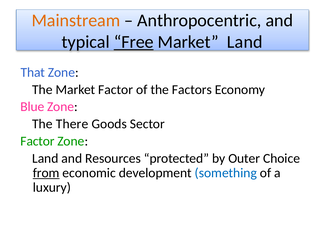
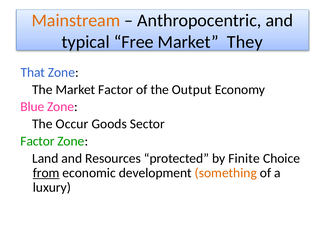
Free underline: present -> none (134, 42)
Market Land: Land -> They (245, 42)
Factors: Factors -> Output (192, 90)
There: There -> Occur (72, 124)
Outer: Outer -> Finite (244, 159)
something colour: blue -> orange (226, 173)
